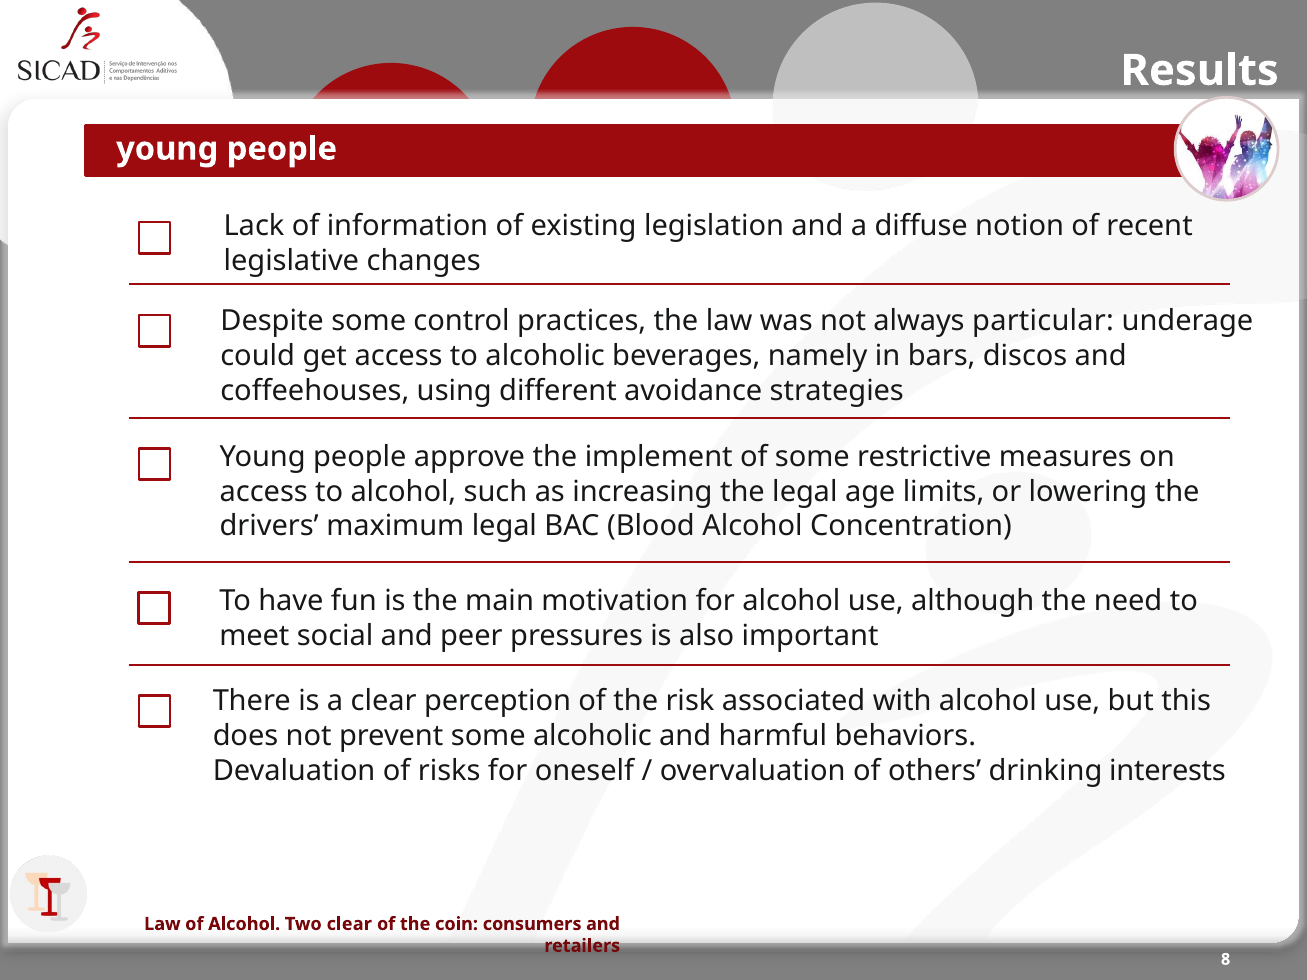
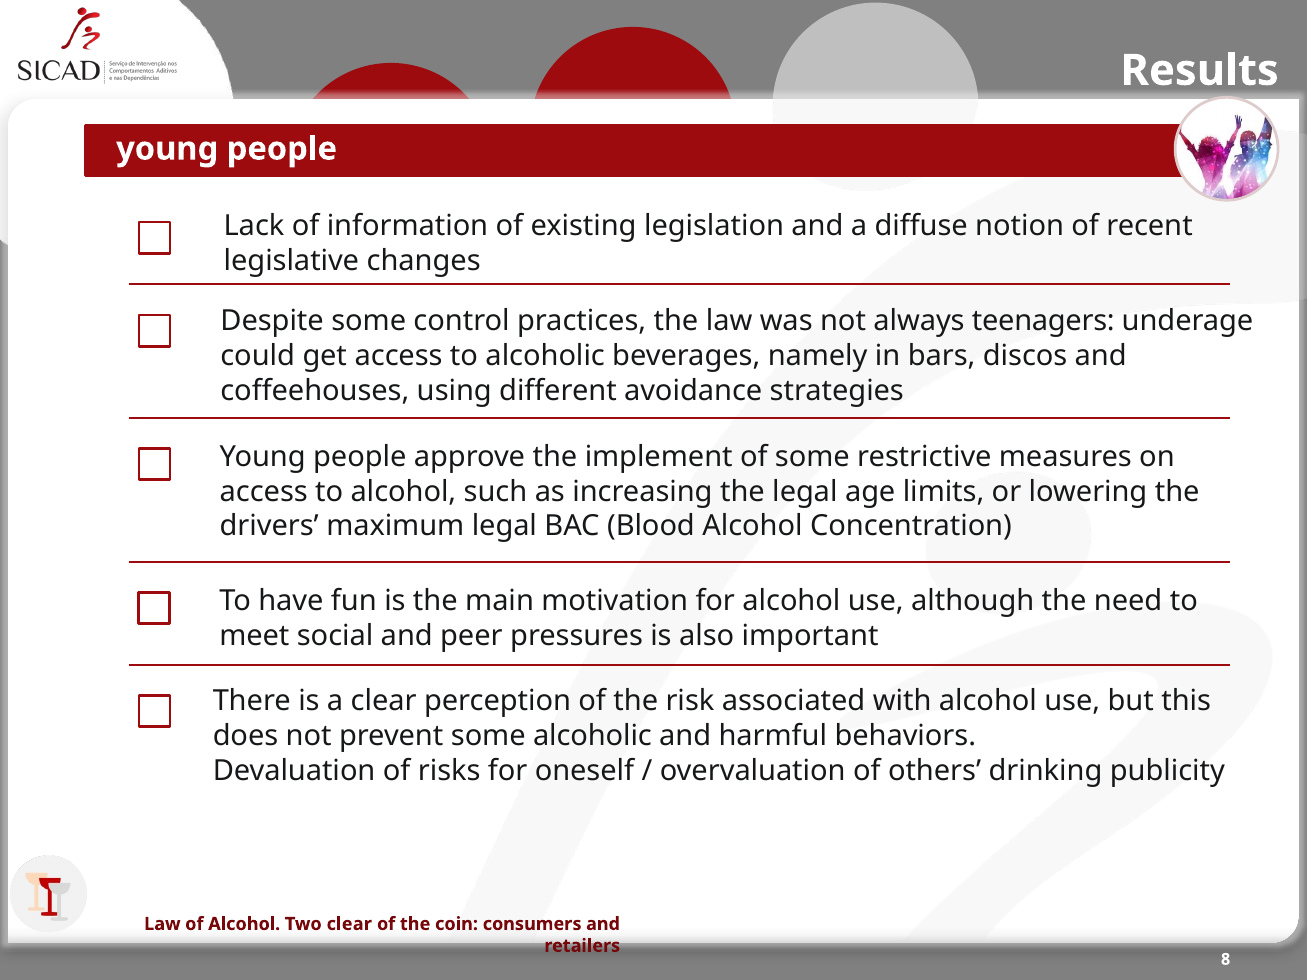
particular: particular -> teenagers (1043, 321)
interests: interests -> publicity (1167, 771)
